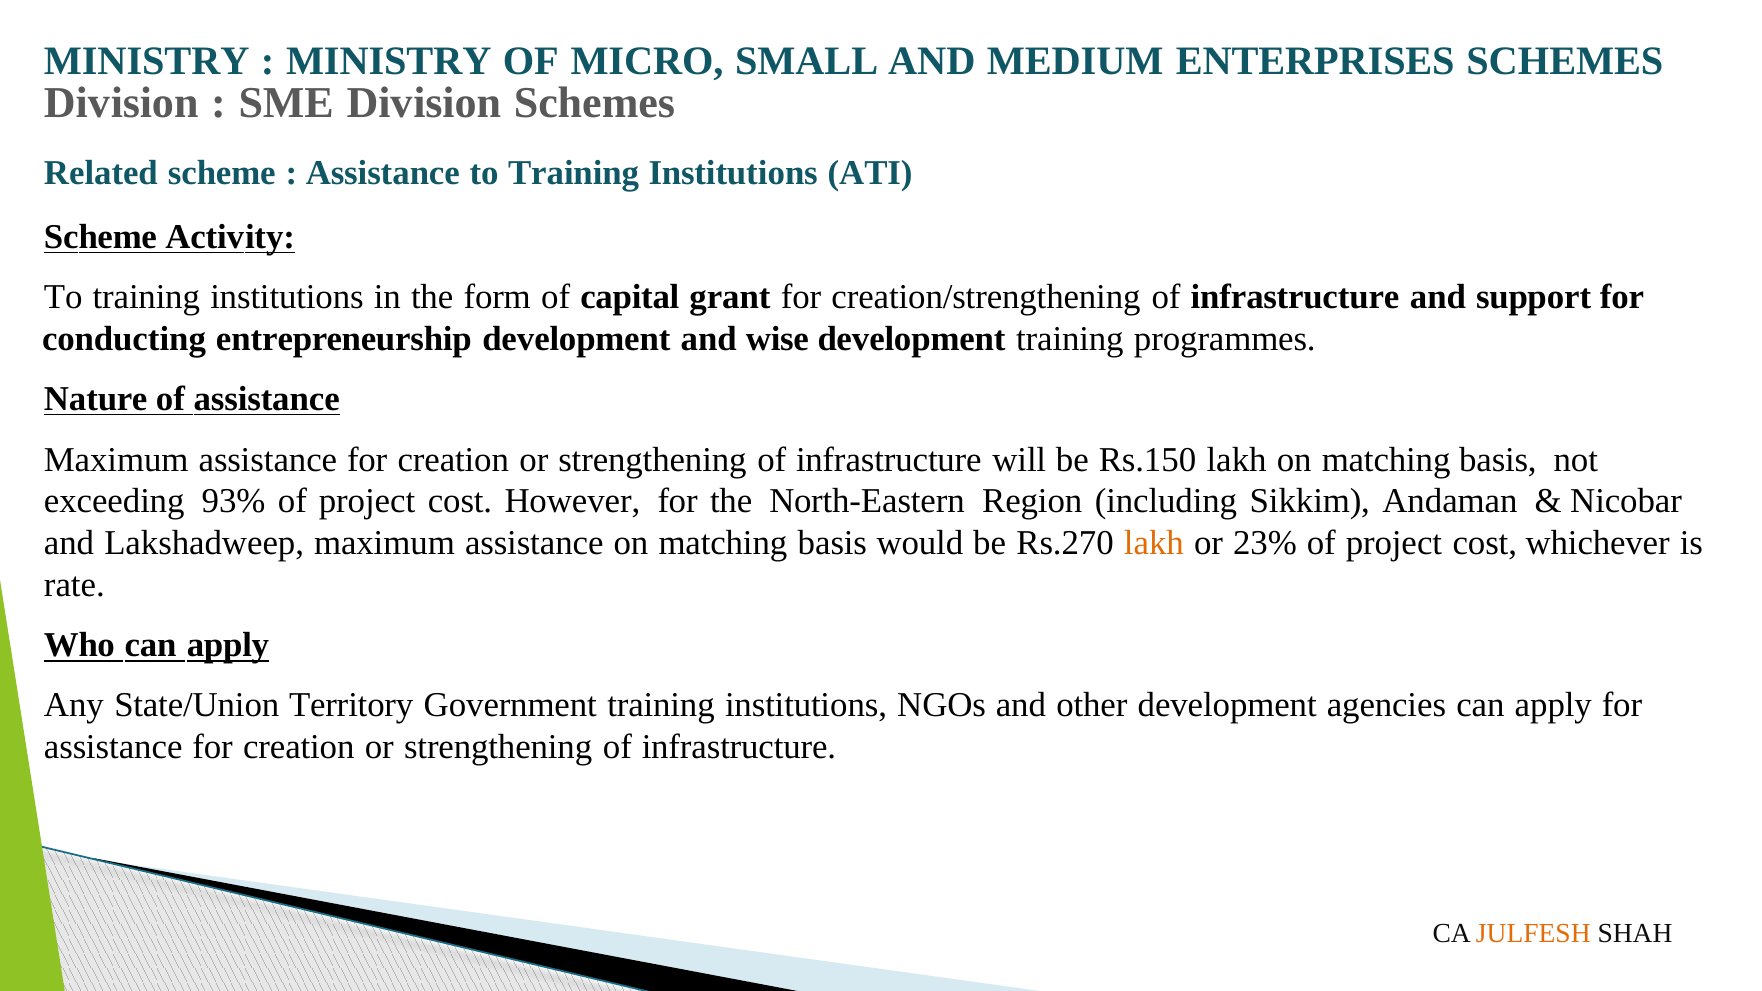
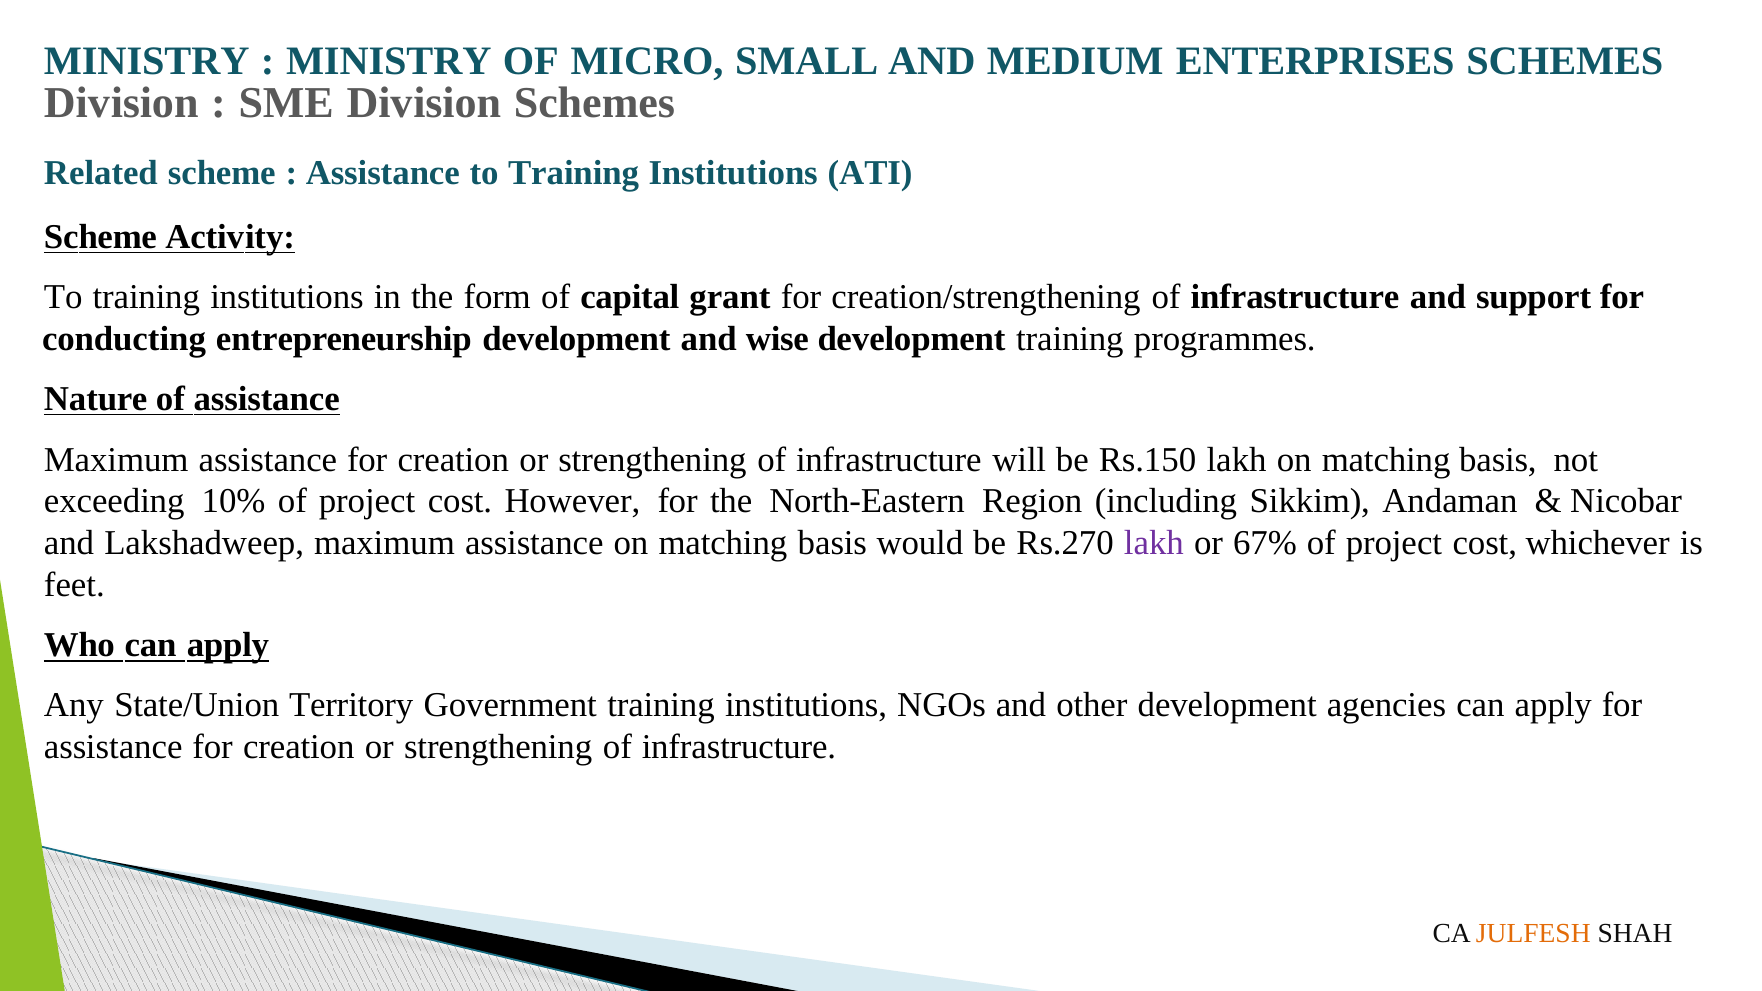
93%: 93% -> 10% (234, 501)
lakh colour: orange -> purple (1154, 543)
23%: 23% -> 67% (1265, 543)
rate: rate -> feet (74, 585)
